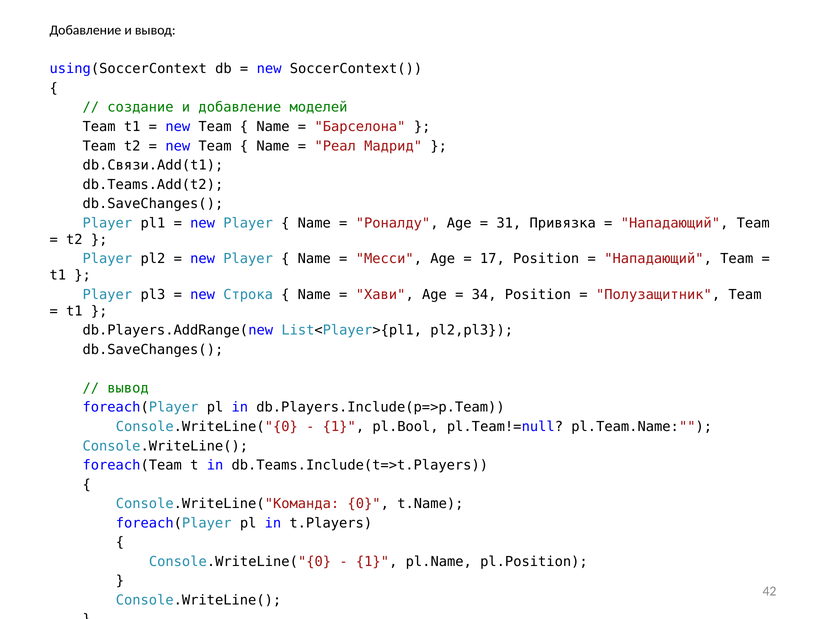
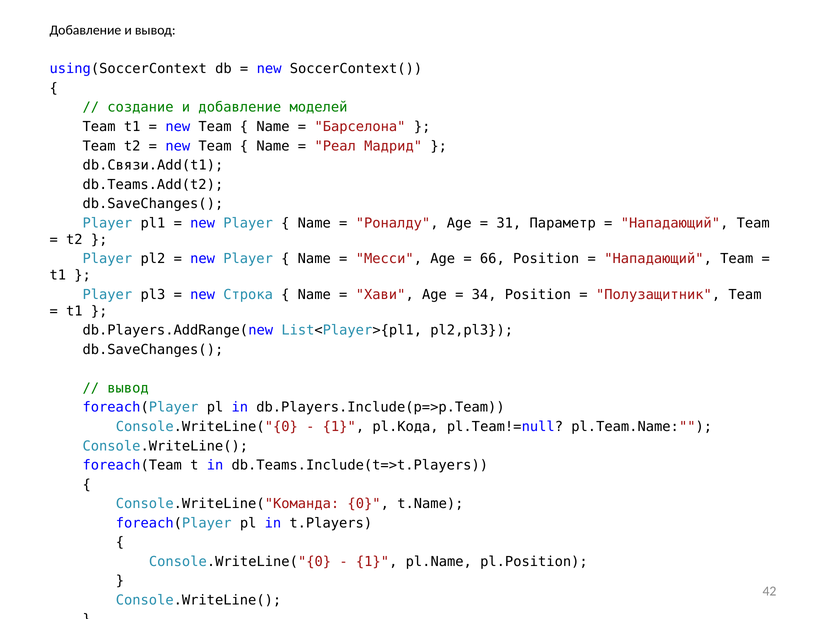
Привязка: Привязка -> Параметр (563, 223)
17: 17 -> 66 (492, 259)
pl.Bool: pl.Bool -> pl.Кода (406, 427)
